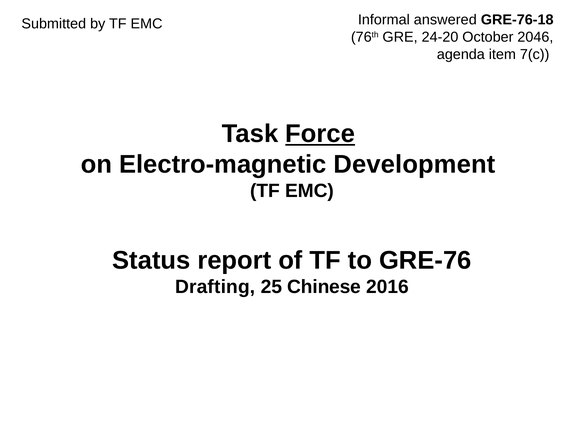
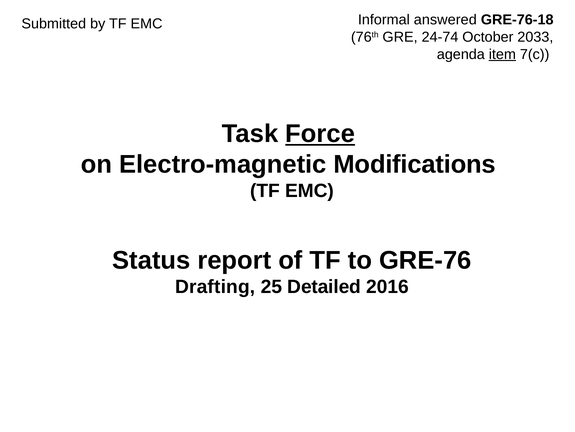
24-20: 24-20 -> 24-74 (440, 37)
2046: 2046 -> 2033 (535, 37)
item underline: none -> present (502, 54)
Development: Development -> Modifications (415, 164)
Chinese: Chinese -> Detailed (324, 286)
